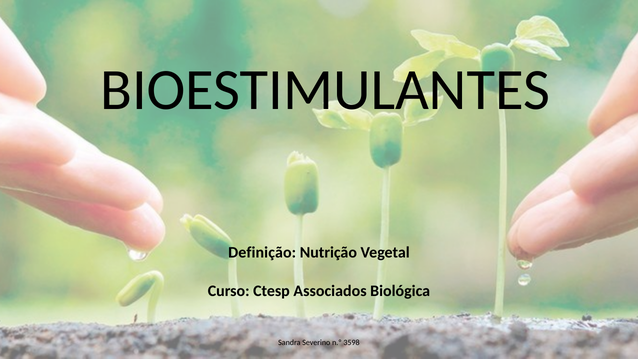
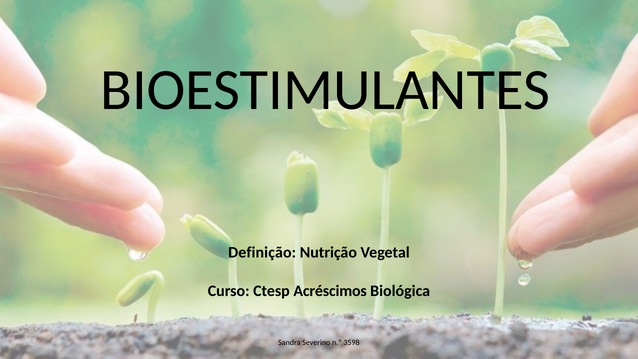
Associados: Associados -> Acréscimos (330, 291)
